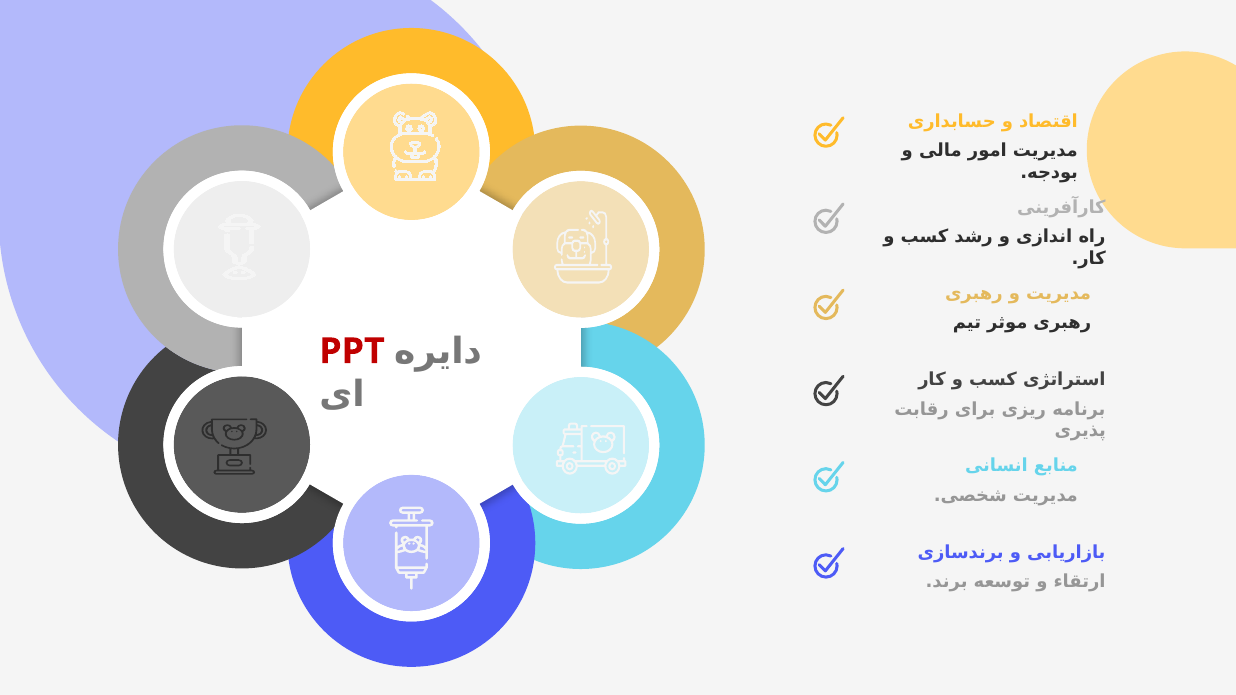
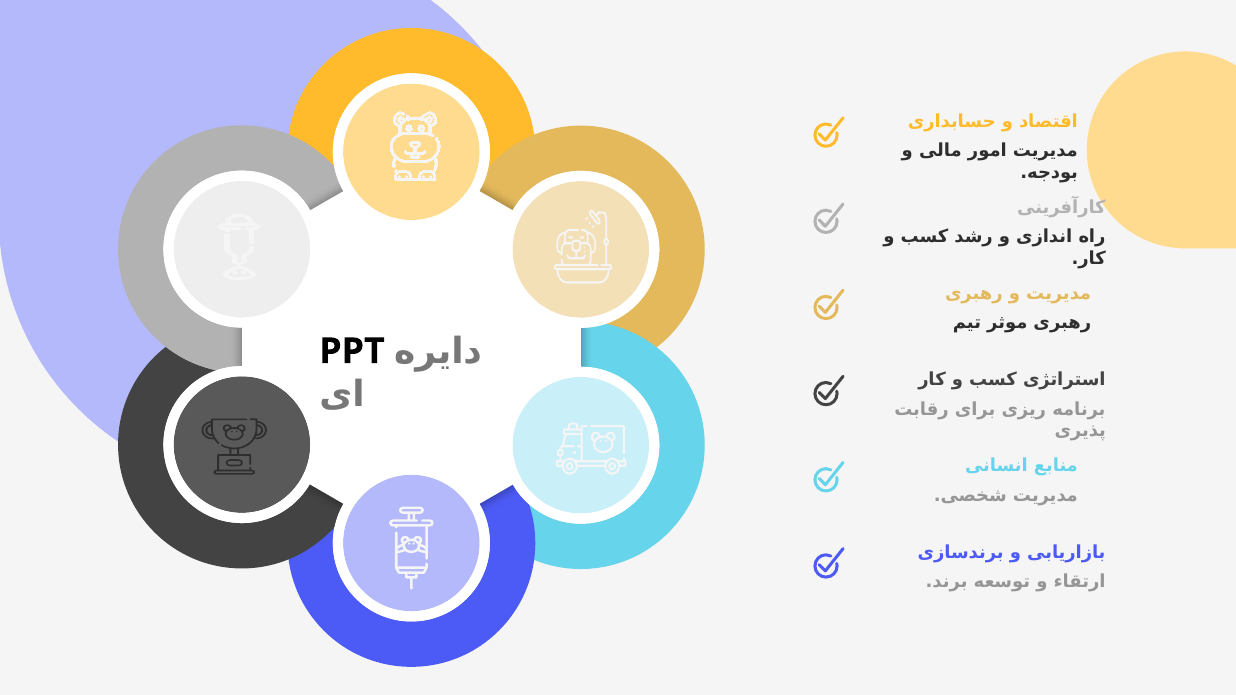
PPT colour: red -> black (352, 351)
